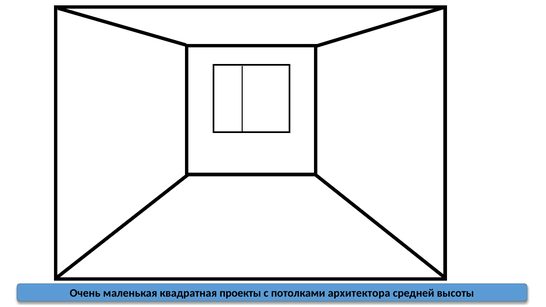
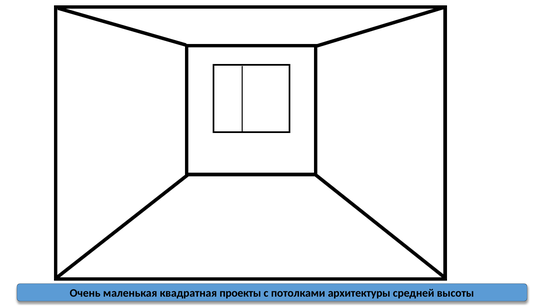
архитектора: архитектора -> архитектуры (359, 293)
